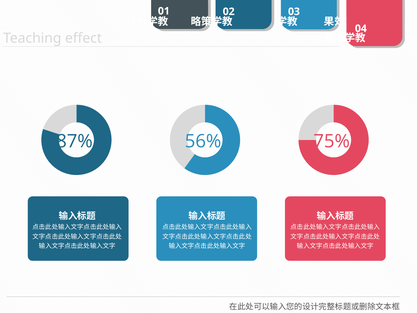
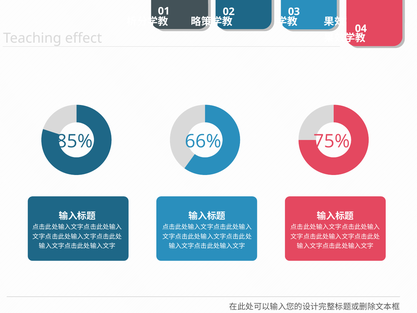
87%: 87% -> 85% (74, 141)
56%: 56% -> 66% (203, 141)
